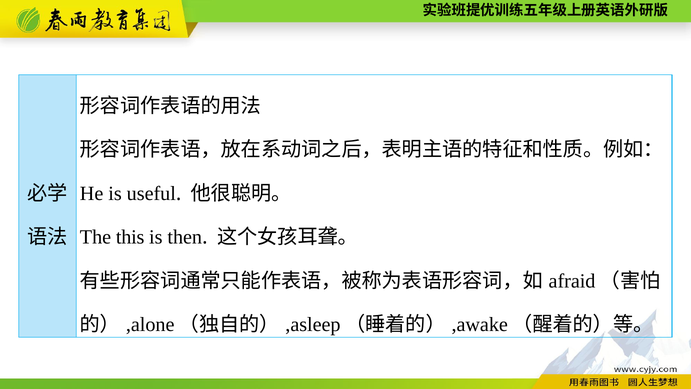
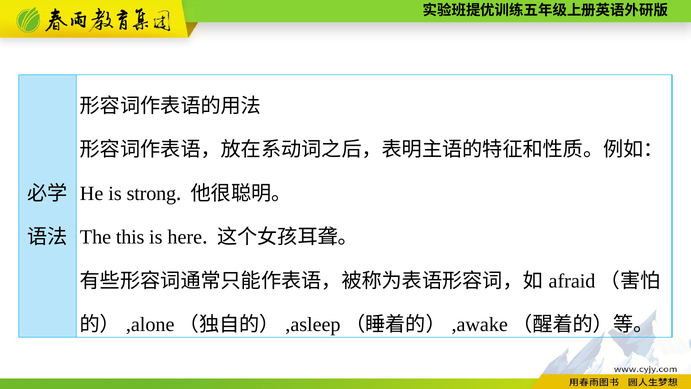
useful: useful -> strong (151, 193)
then: then -> here (185, 237)
